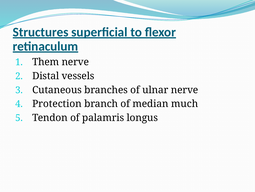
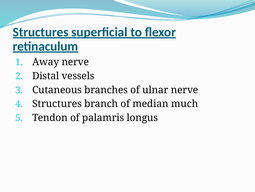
Them: Them -> Away (46, 62)
Protection: Protection -> Structures (57, 103)
